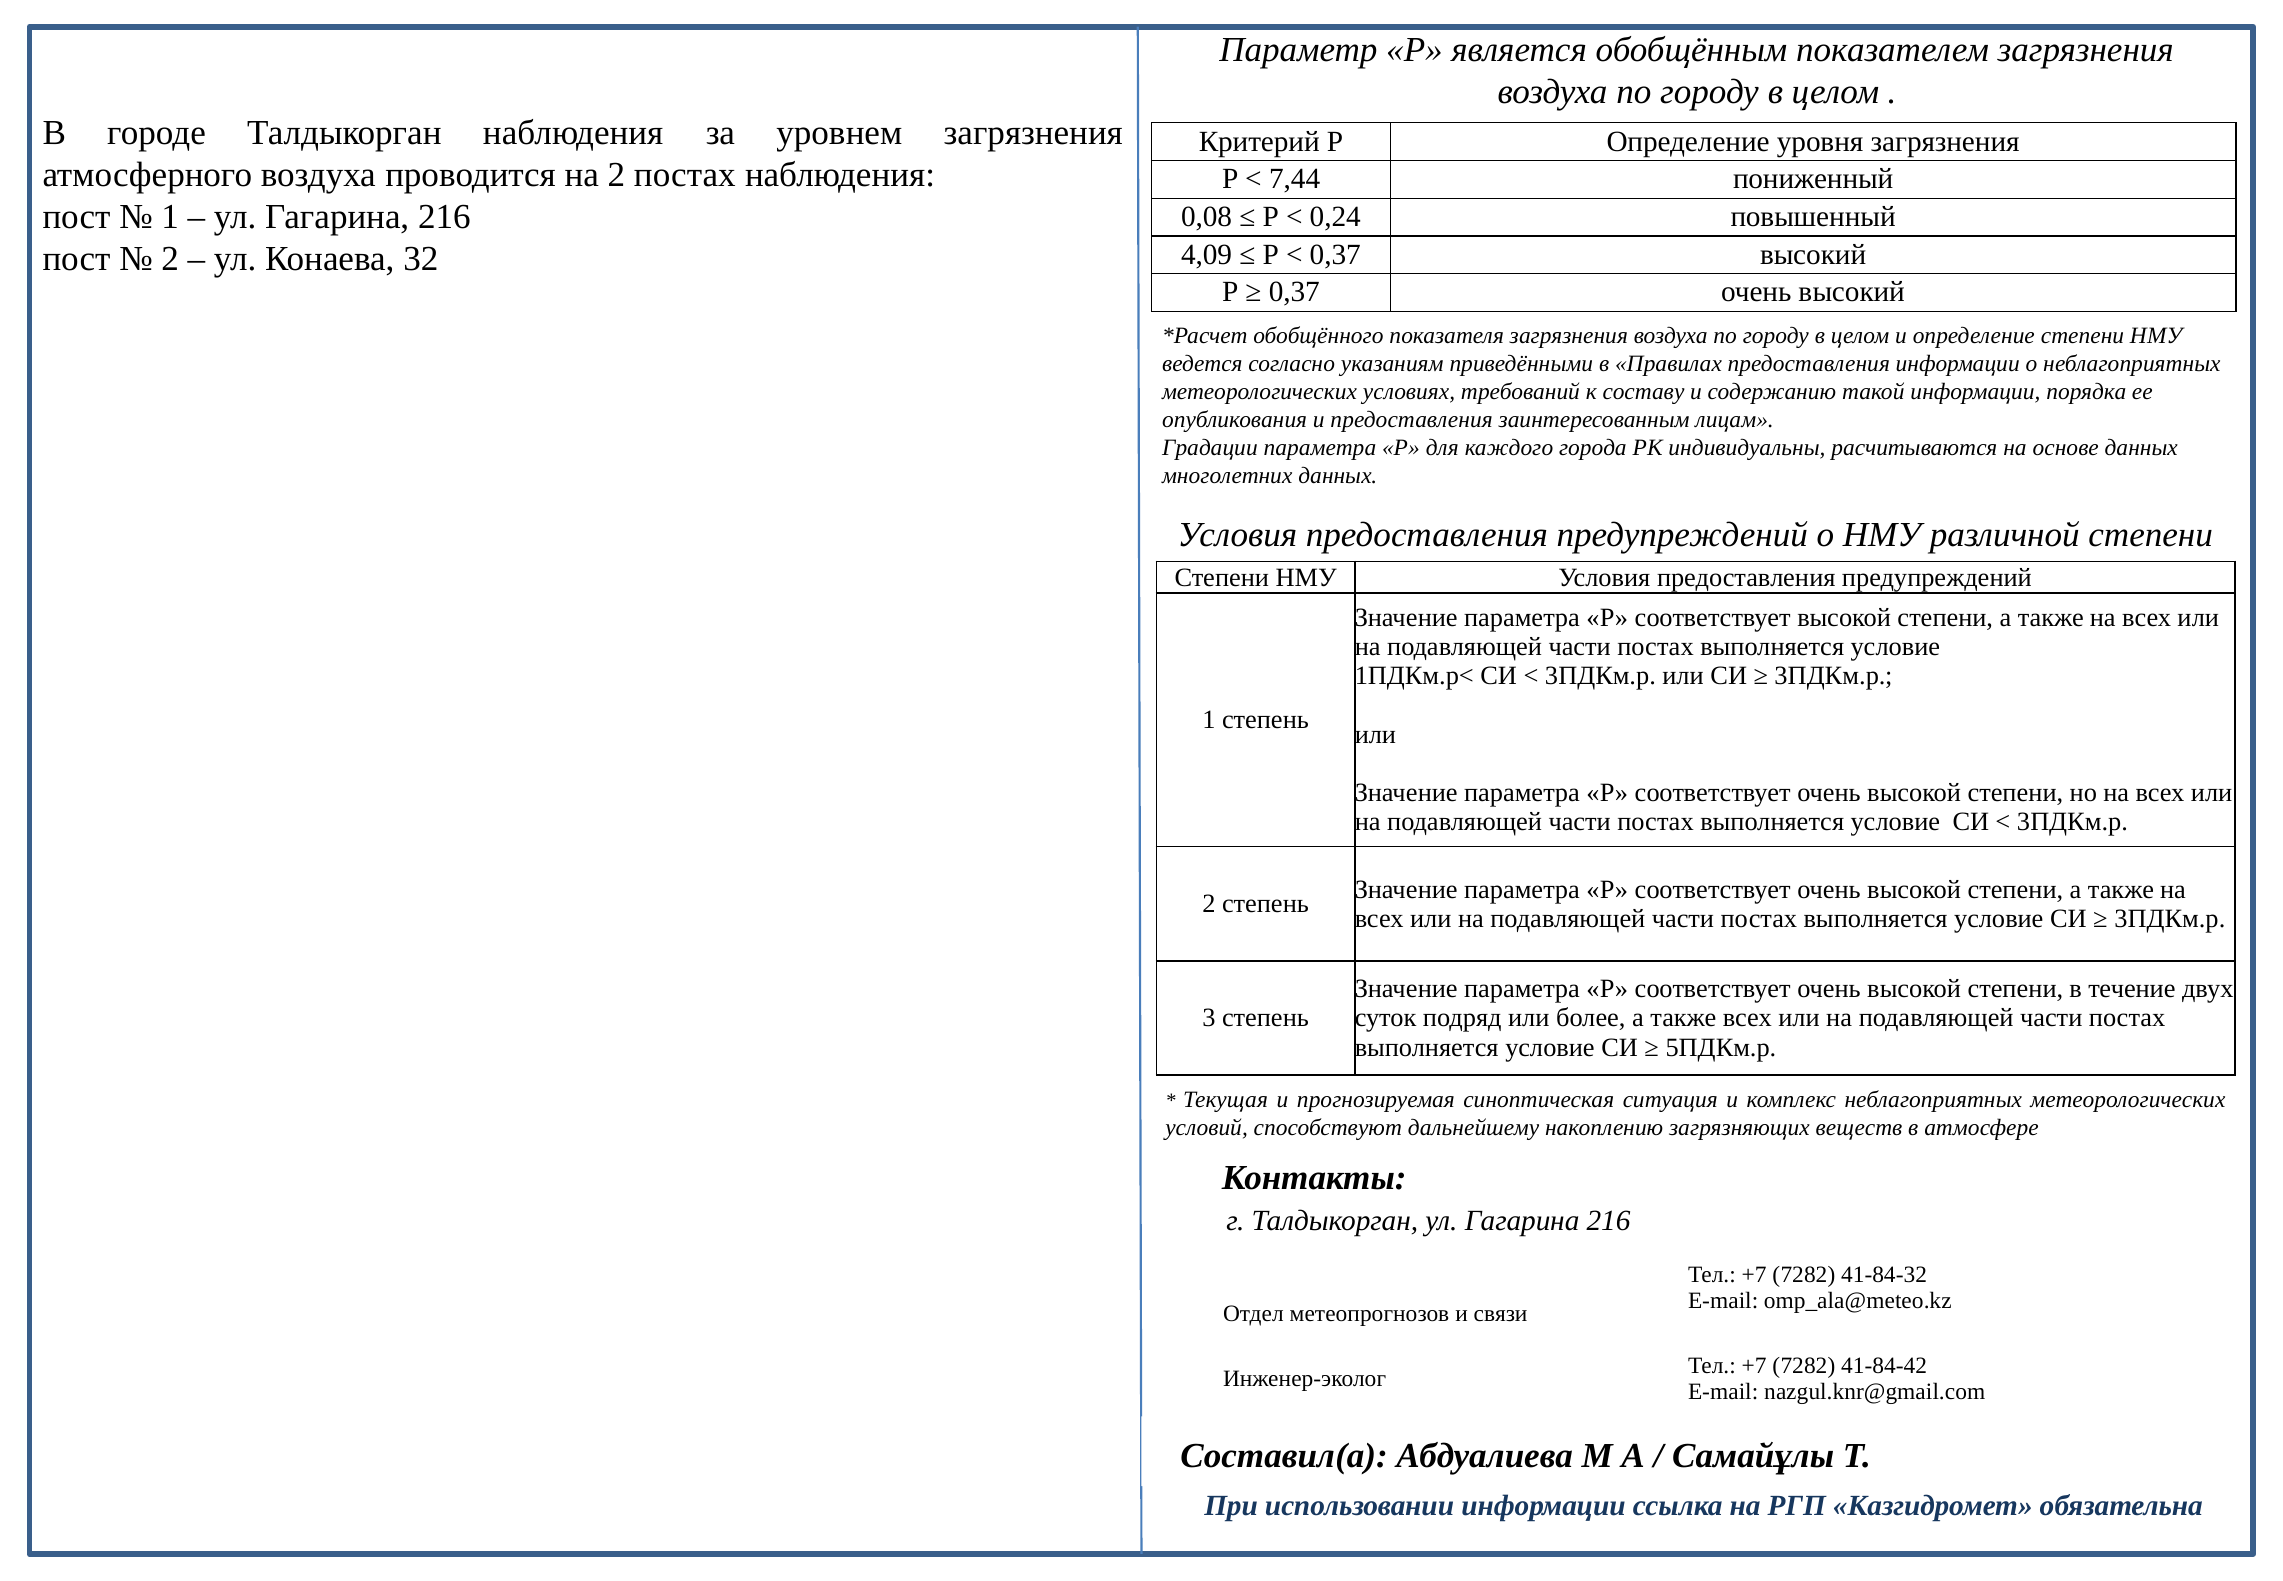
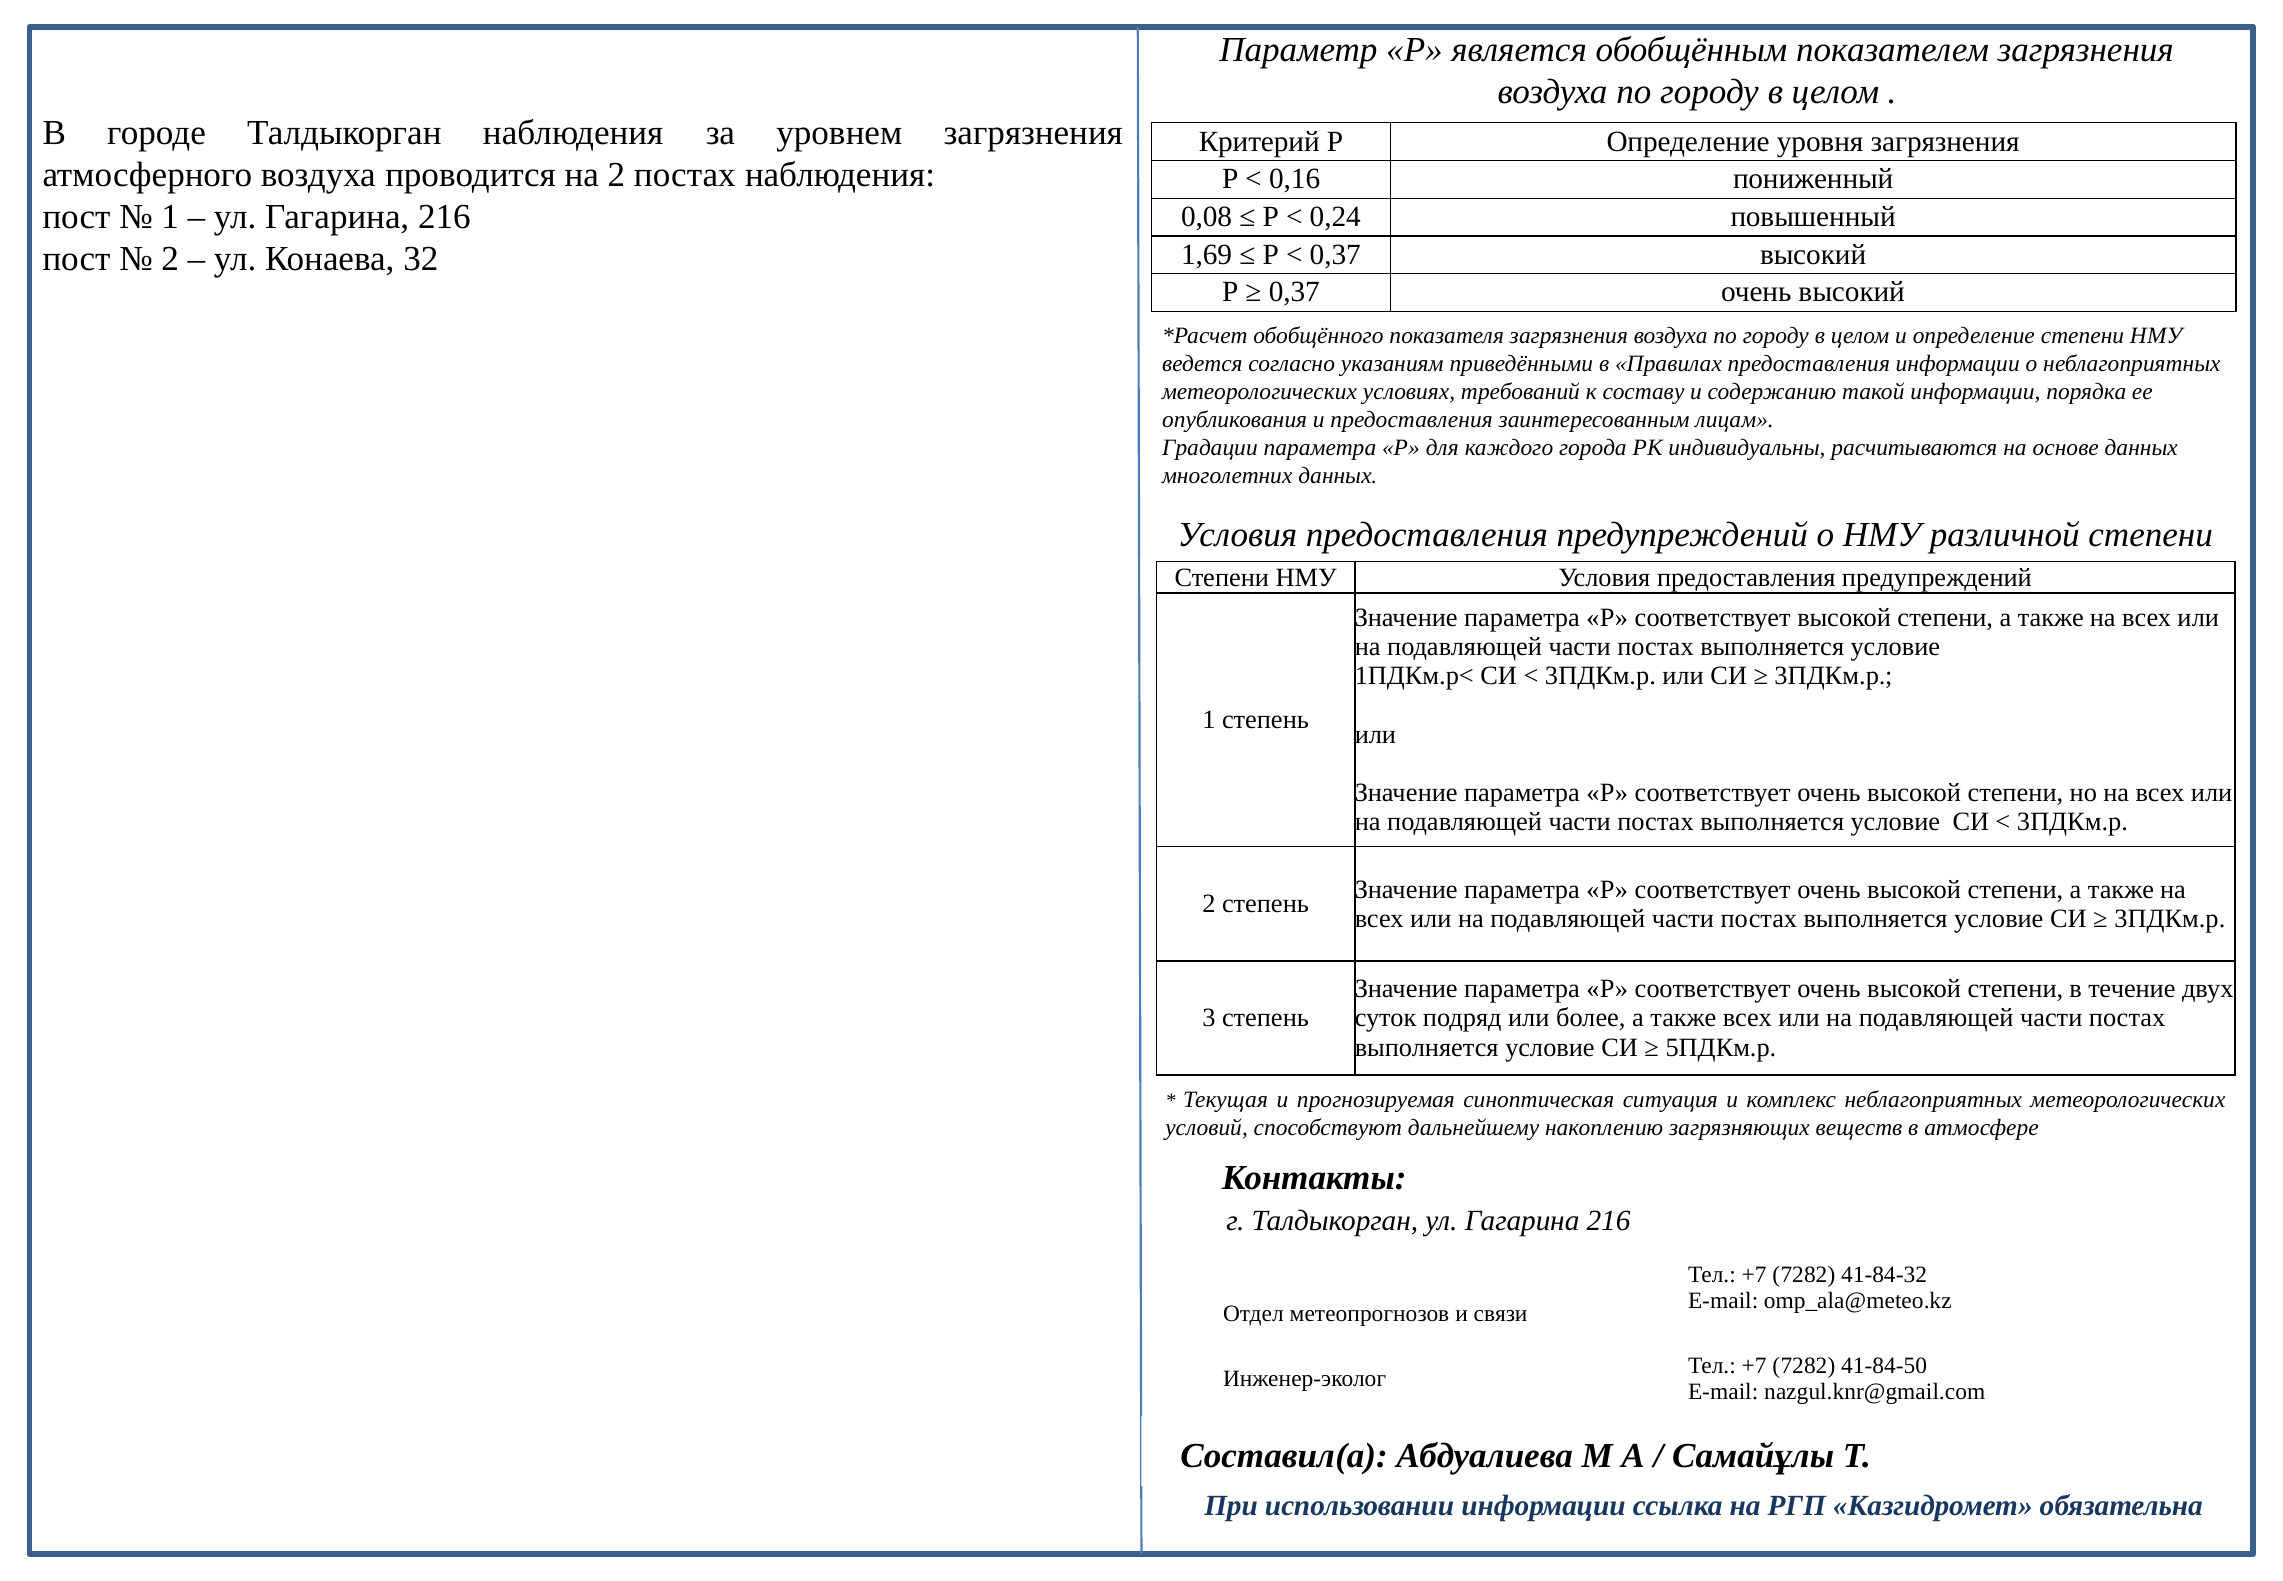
7,44: 7,44 -> 0,16 (1295, 179)
4,09: 4,09 -> 1,69 (1207, 254)
41-84-42: 41-84-42 -> 41-84-50 (1884, 1365)
